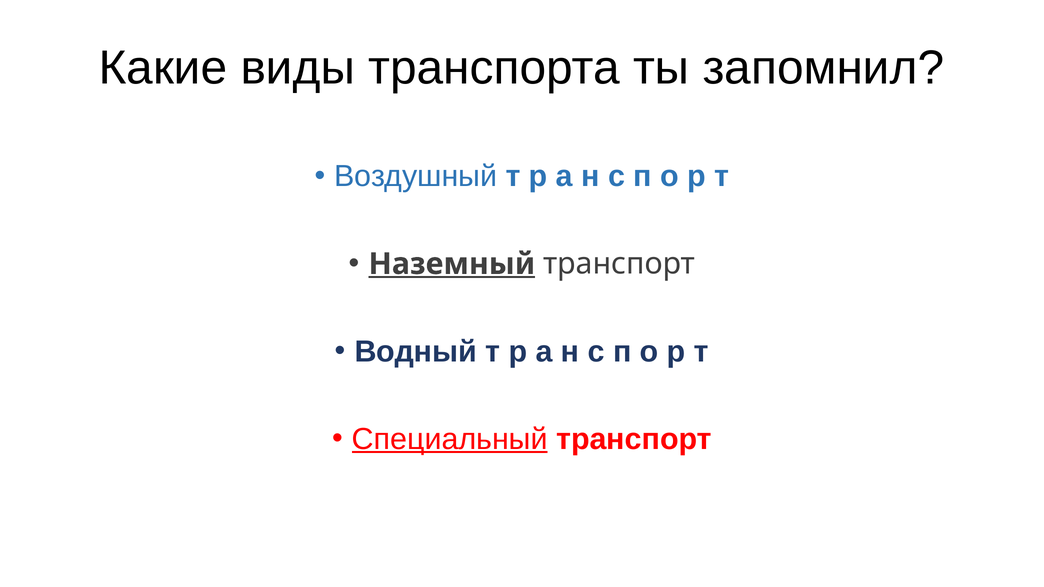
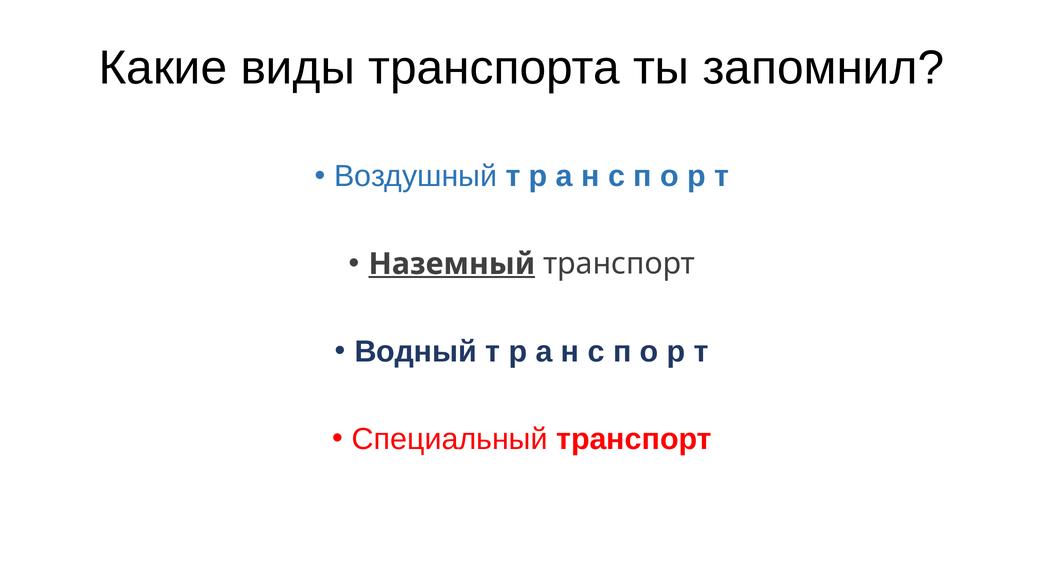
Специальный underline: present -> none (450, 439)
